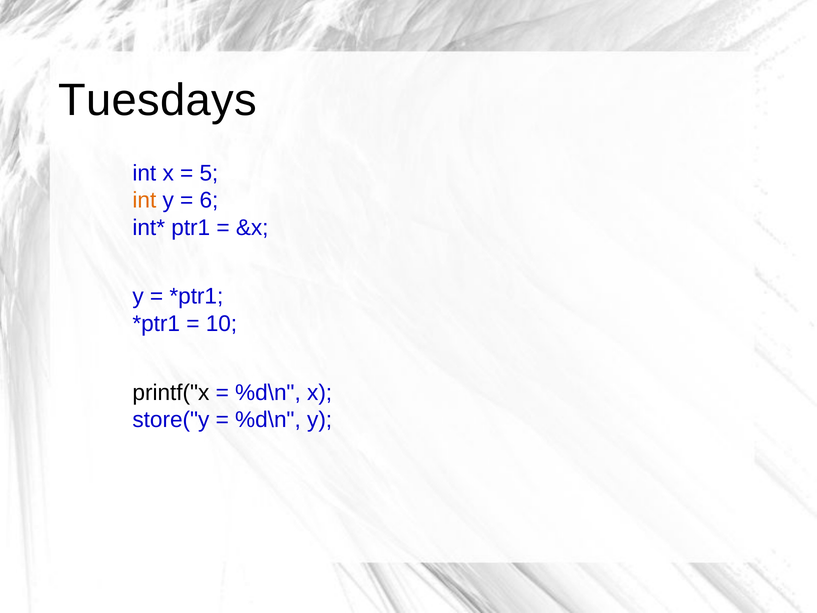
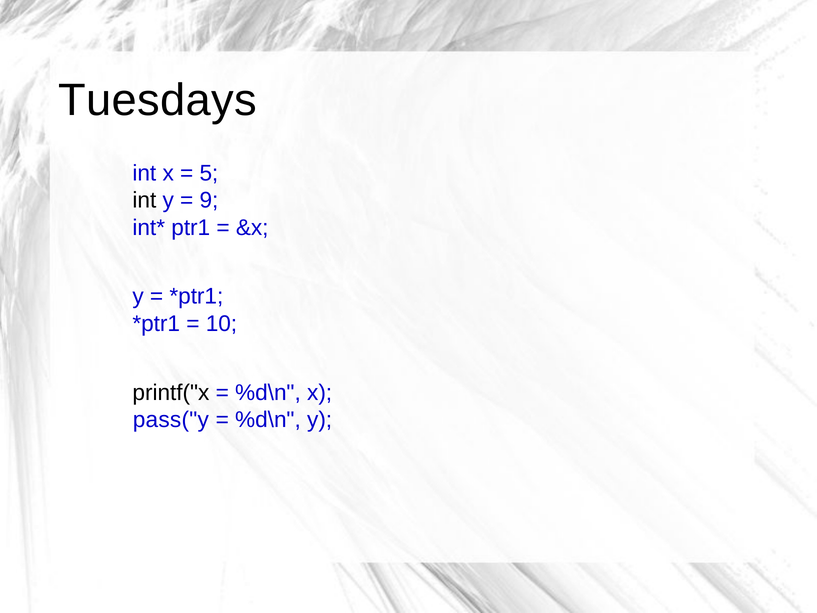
int colour: orange -> black (144, 200)
6: 6 -> 9 (209, 200)
store("y: store("y -> pass("y (171, 420)
